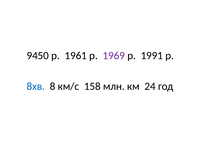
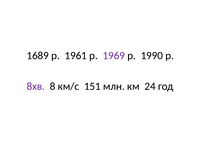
9450: 9450 -> 1689 (38, 55)
1991: 1991 -> 1990 (152, 55)
8хв colour: blue -> purple (36, 86)
158: 158 -> 151 (92, 86)
